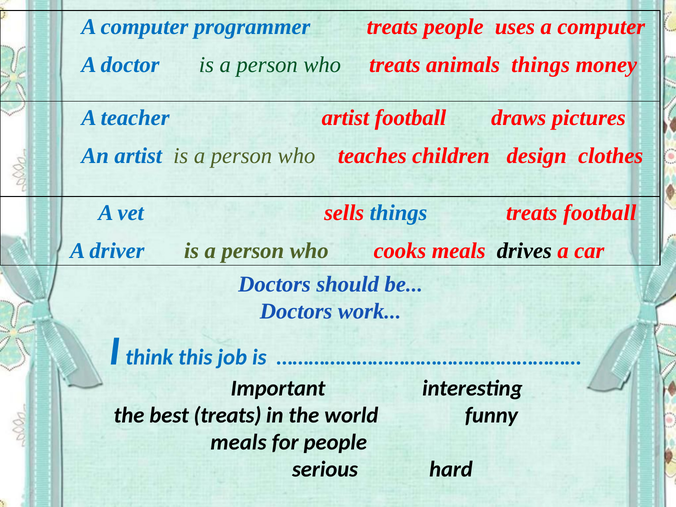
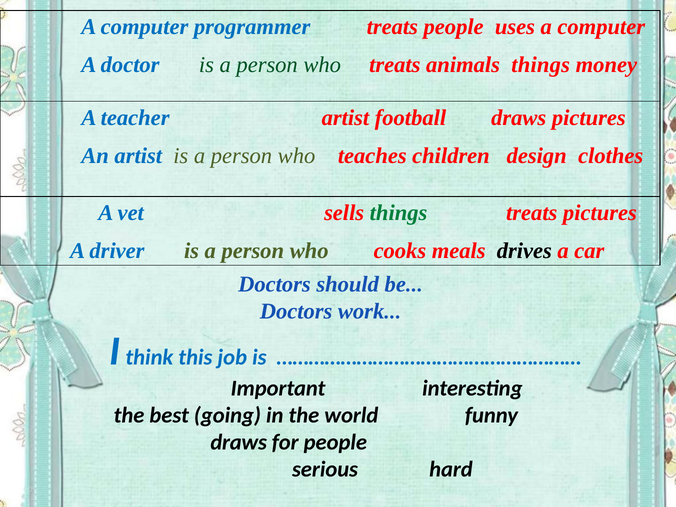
things colour: blue -> green (399, 213)
treats football: football -> pictures (600, 213)
best treats: treats -> going (227, 415)
meals: meals -> draws (239, 442)
